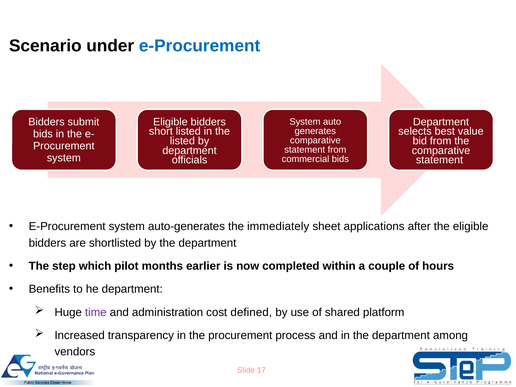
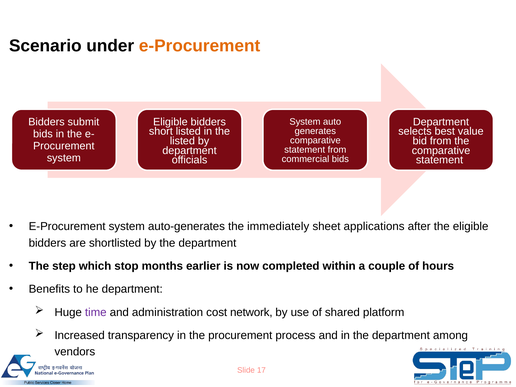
e-Procurement colour: blue -> orange (200, 46)
pilot: pilot -> stop (126, 266)
defined: defined -> network (251, 312)
